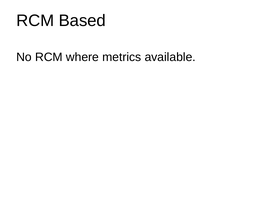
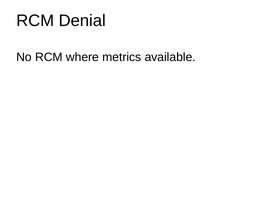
Based: Based -> Denial (82, 21)
